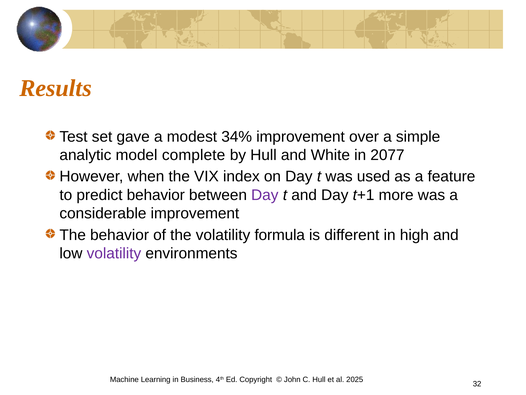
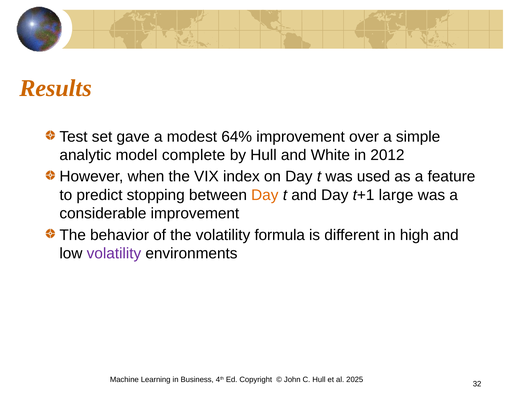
34%: 34% -> 64% (237, 136)
2077: 2077 -> 2012 (387, 155)
predict behavior: behavior -> stopping (156, 195)
Day colour: purple -> orange (265, 195)
more: more -> large (396, 195)
